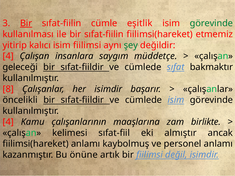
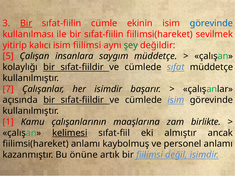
eşitlik: eşitlik -> ekinin (140, 23)
görevinde colour: green -> blue (211, 23)
etmemiz: etmemiz -> sevilmek (214, 34)
4: 4 -> 5 (8, 56)
geleceği: geleceği -> kolaylığı (20, 67)
sıfat bakmaktır: bakmaktır -> müddetçe (211, 67)
8: 8 -> 7 (8, 89)
öncelikli: öncelikli -> açısında (20, 100)
4: 4 -> 1 (8, 122)
kelimesi underline: none -> present (70, 133)
